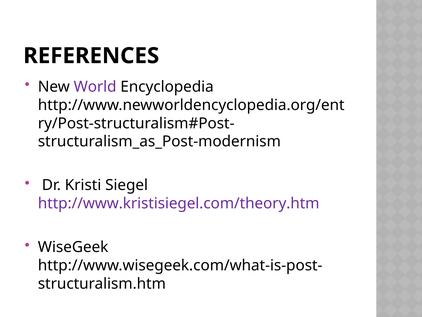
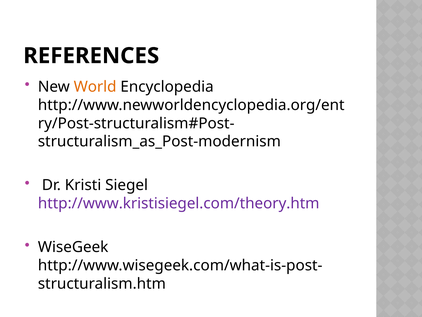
World colour: purple -> orange (95, 87)
